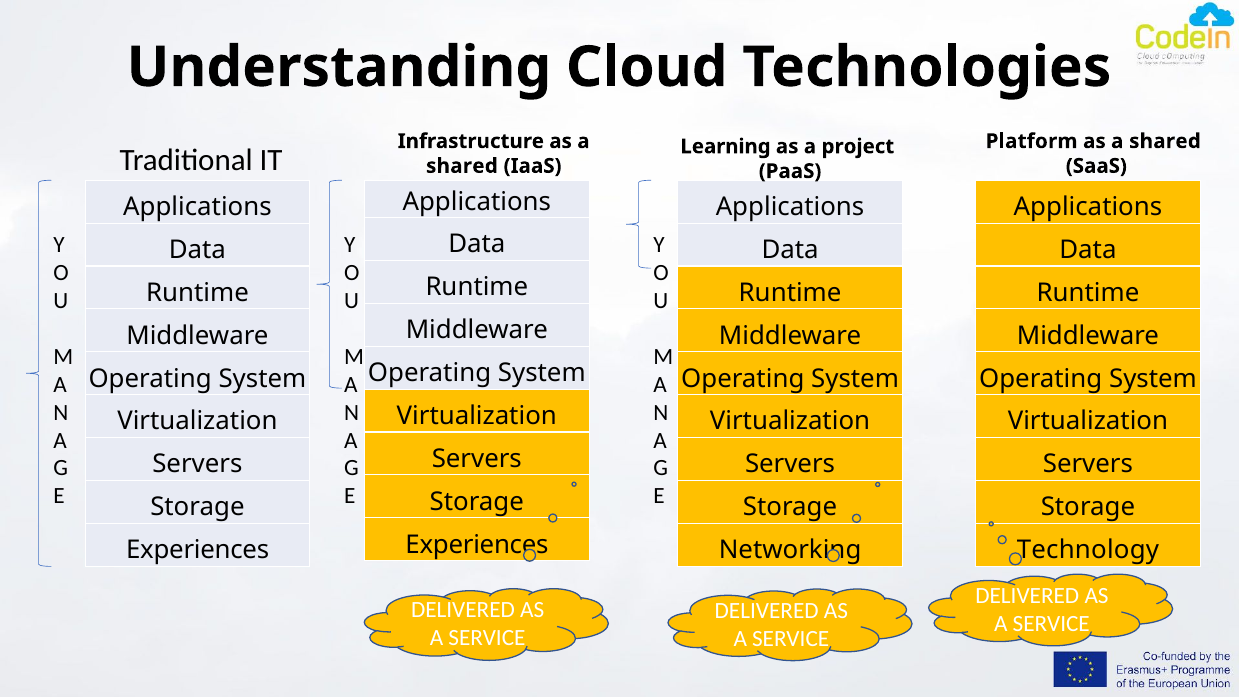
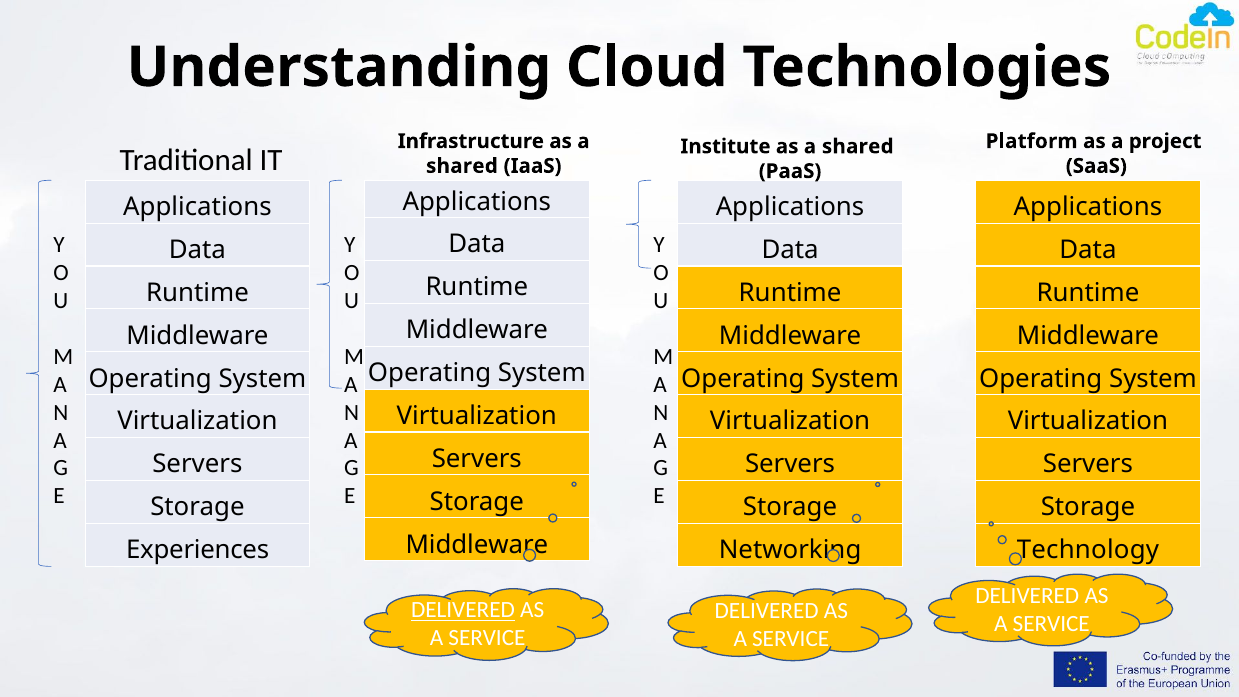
shared: shared -> project (1165, 141)
Learning: Learning -> Institute (725, 146)
project: project -> shared (858, 146)
Experiences: Experiences -> Middleware (477, 545)
DELIVERED underline: none -> present (463, 610)
